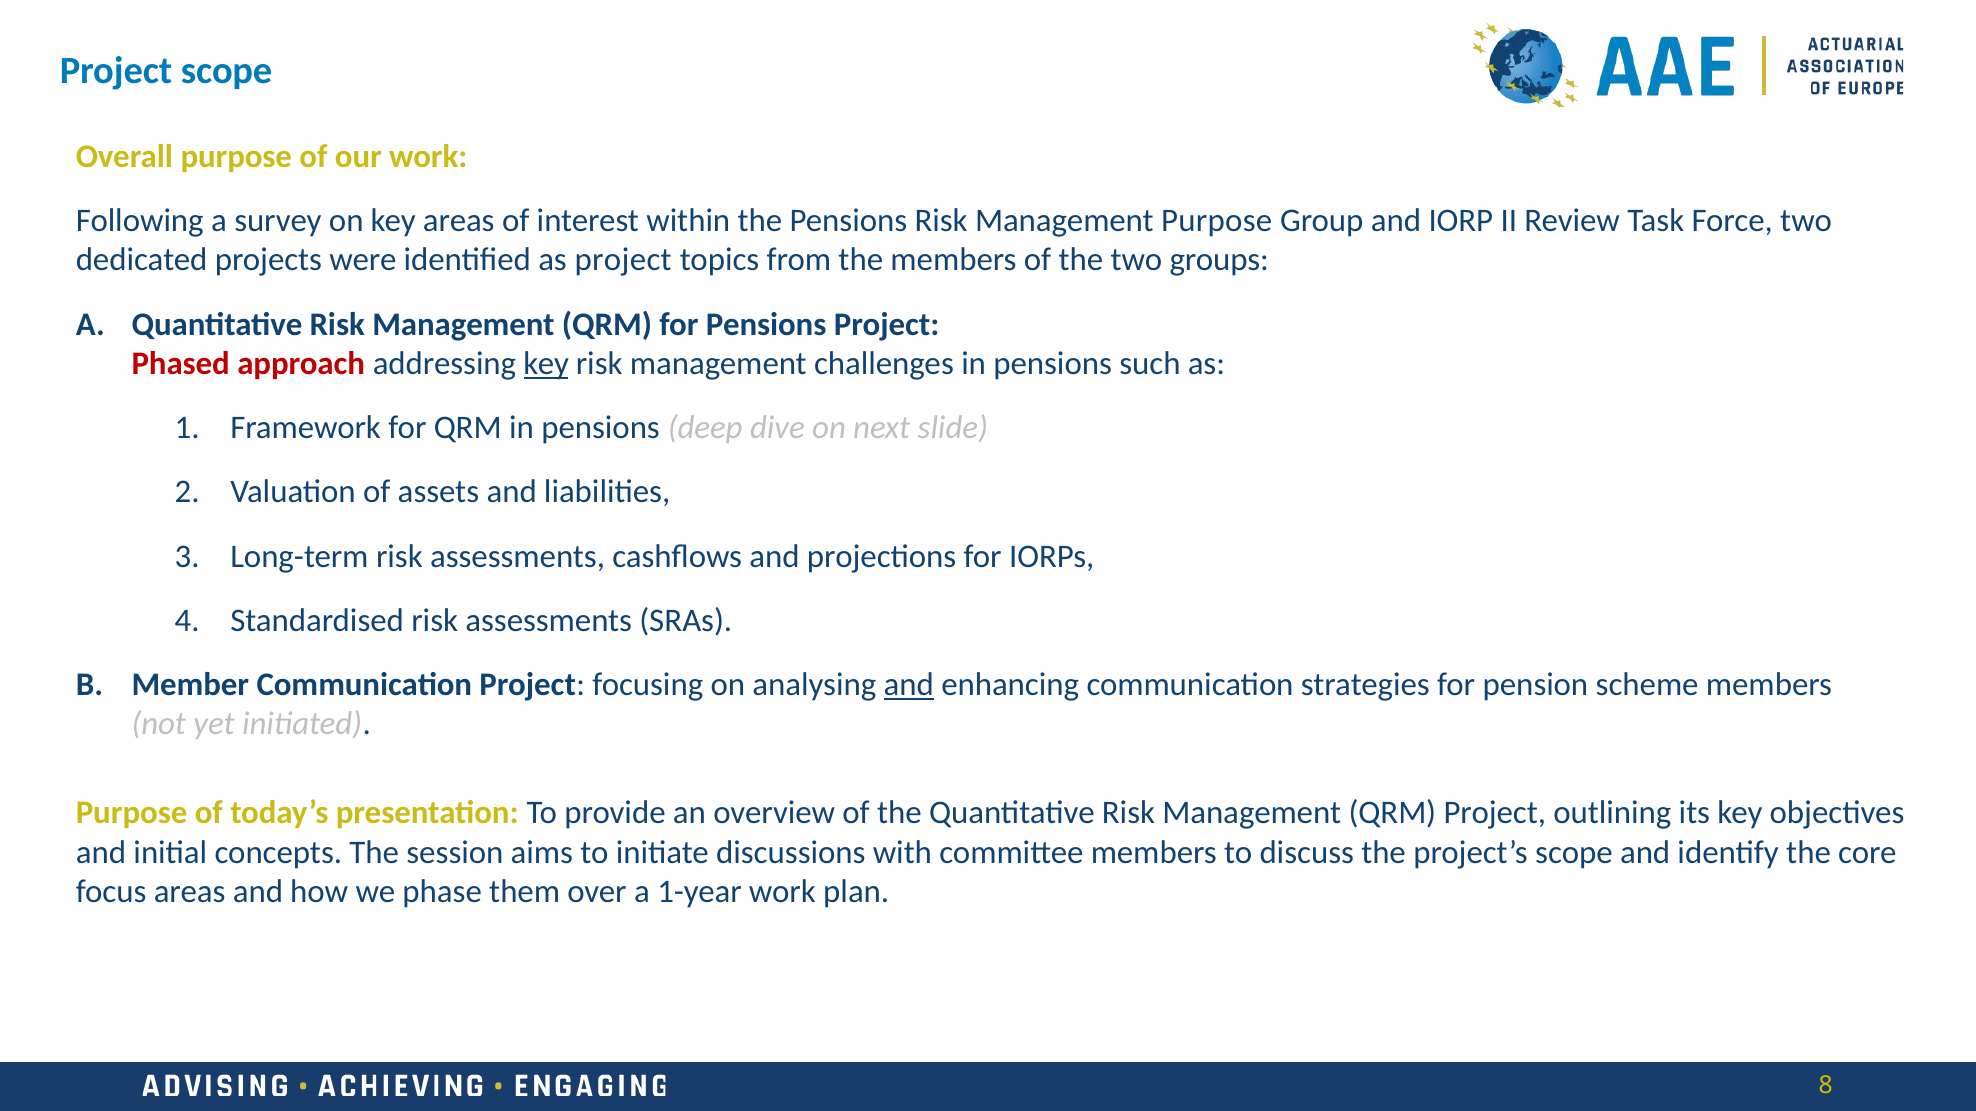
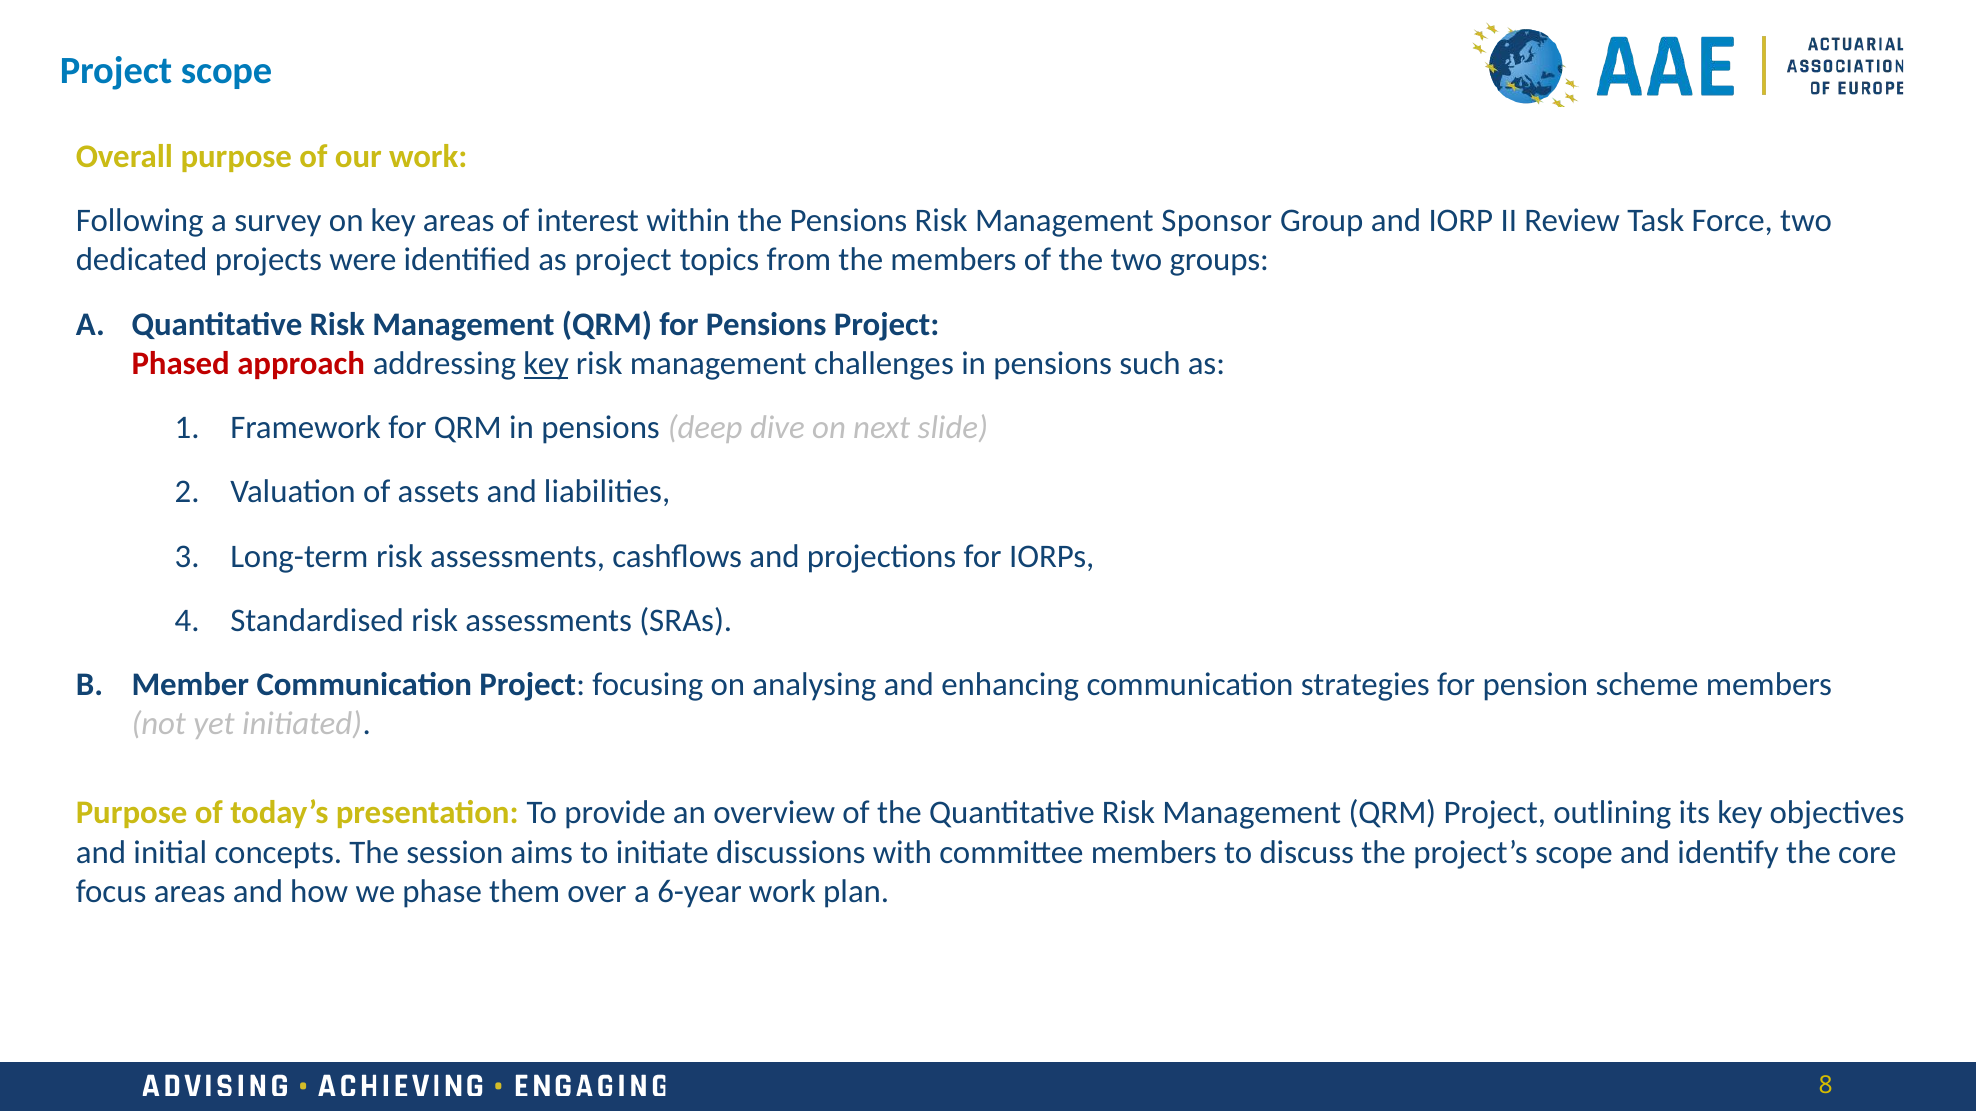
Management Purpose: Purpose -> Sponsor (1217, 221)
and underline: present -> none (909, 685)
1-year: 1-year -> 6-year (700, 892)
